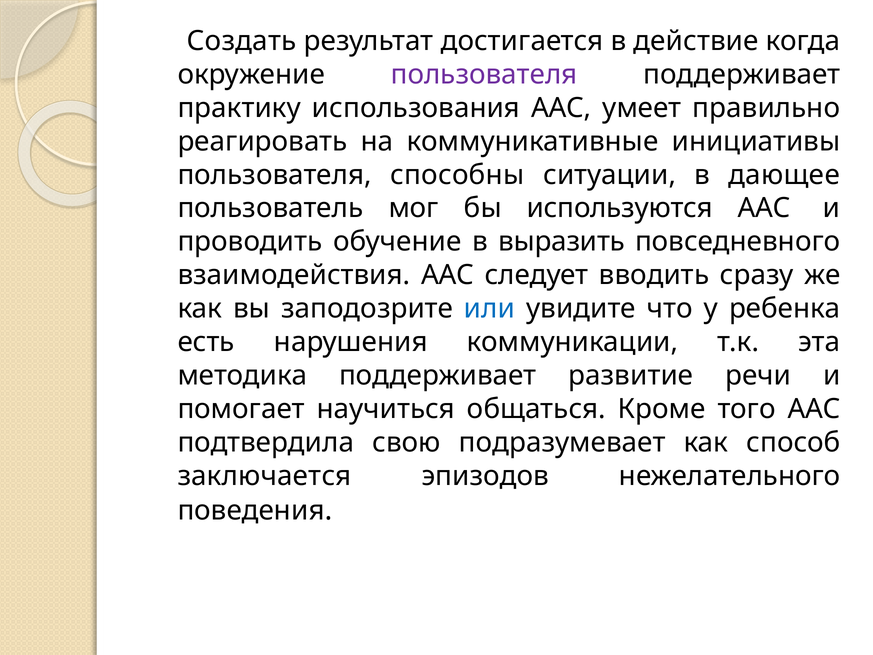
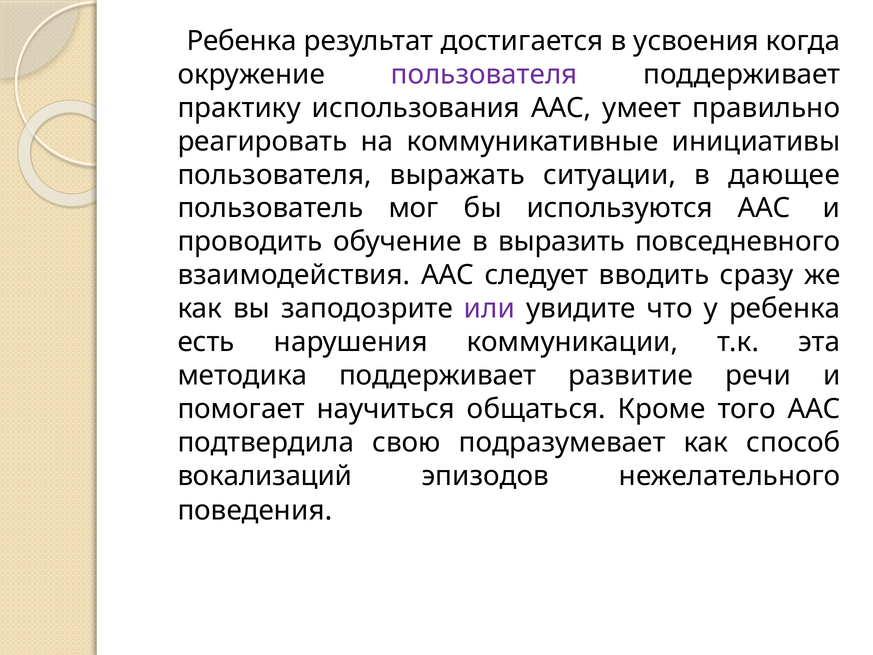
Создать: Создать -> Ребенка (242, 41)
действие: действие -> усвоения (696, 41)
способны: способны -> выражать (457, 175)
или colour: blue -> purple (489, 309)
заключается: заключается -> вокализаций (265, 476)
